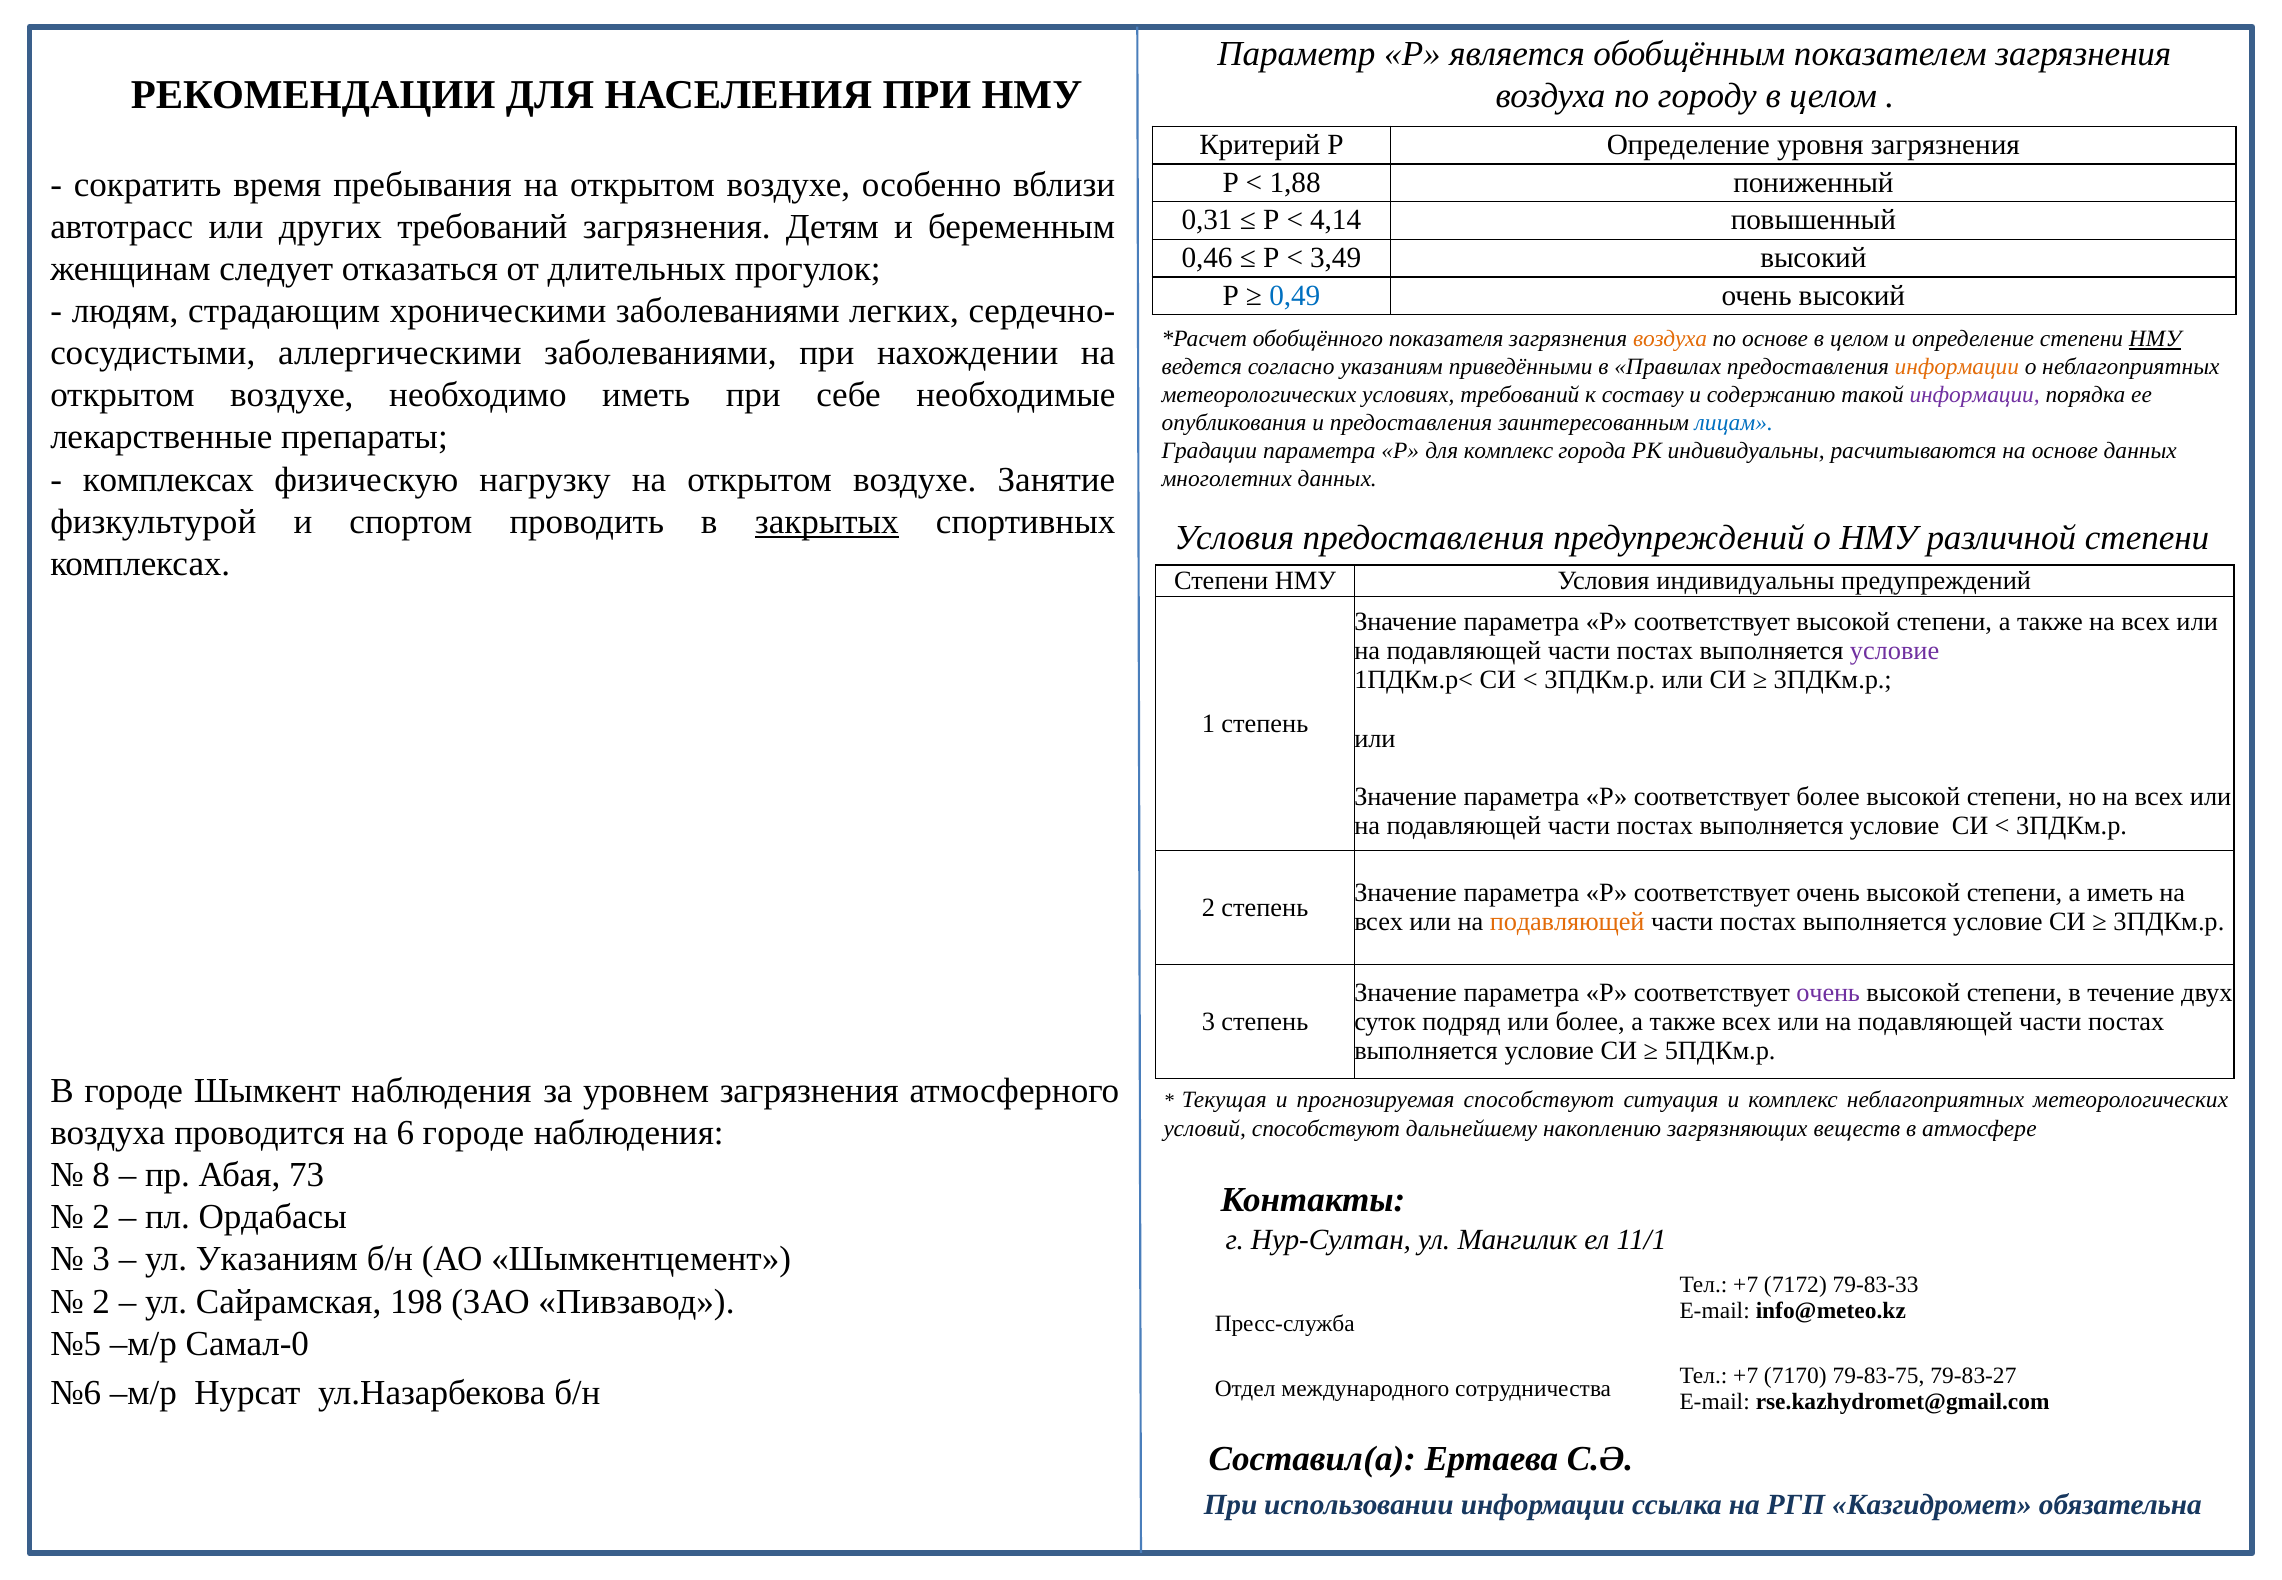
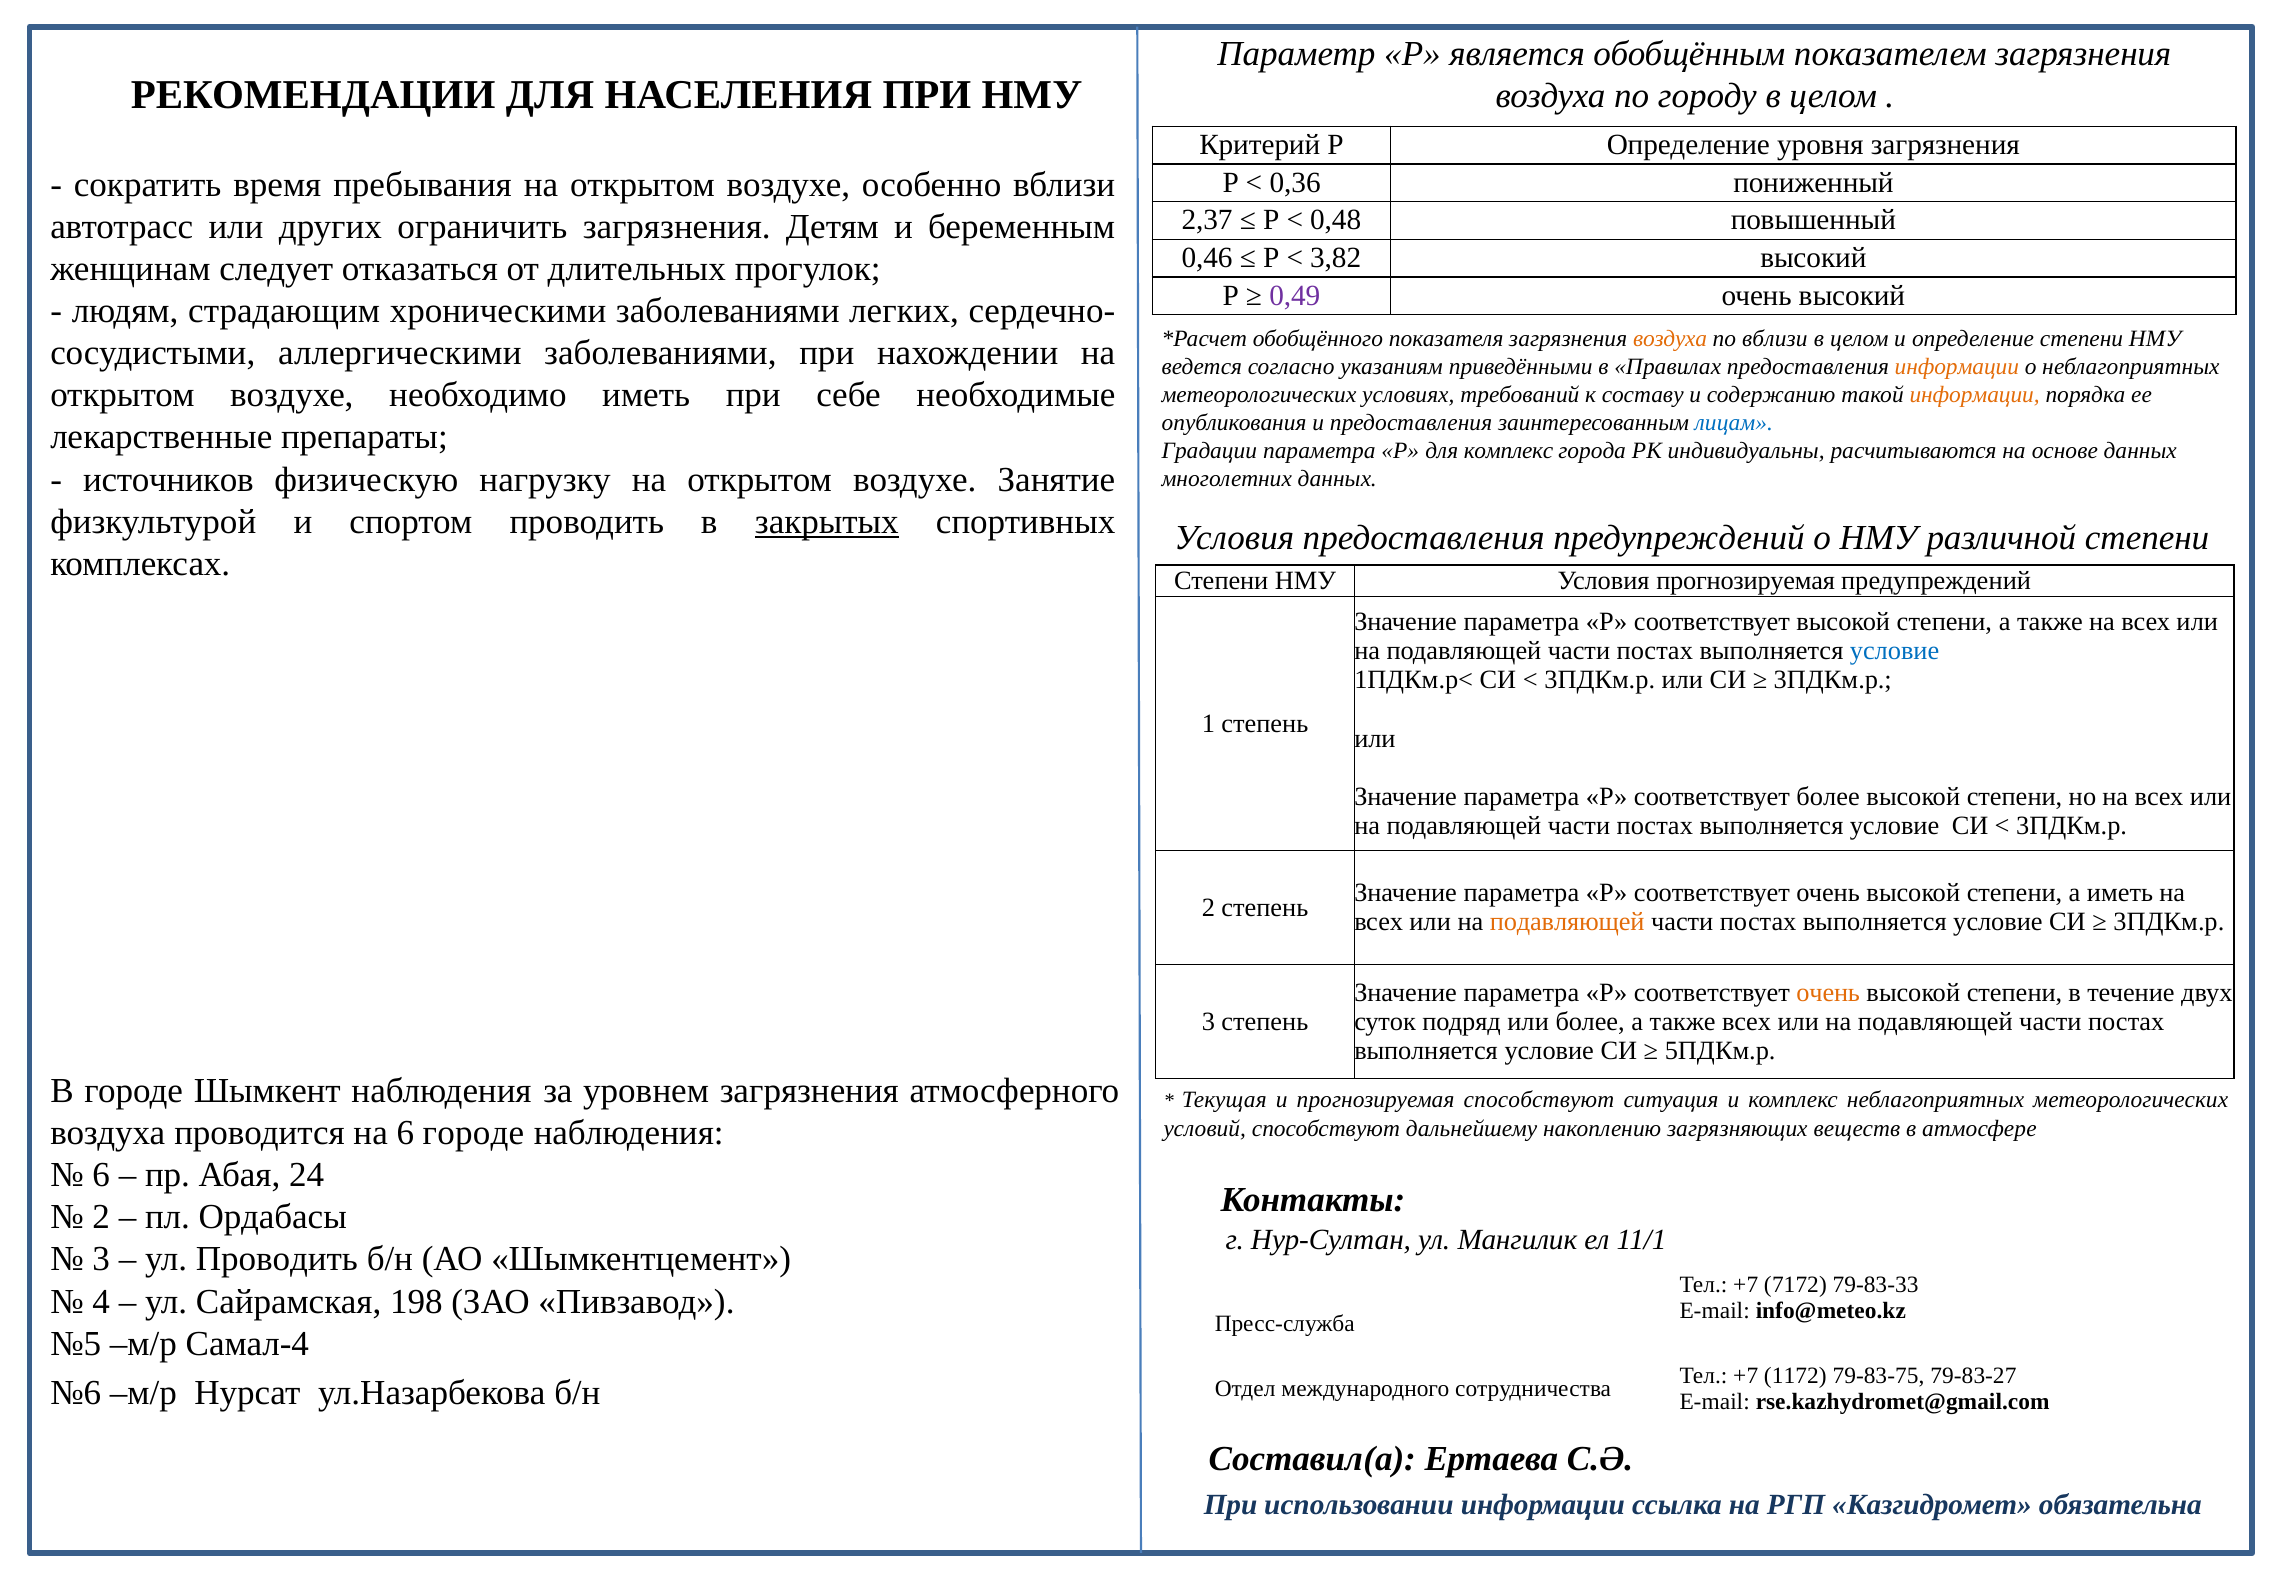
1,88: 1,88 -> 0,36 (1295, 182)
0,31: 0,31 -> 2,37 (1207, 220)
4,14: 4,14 -> 0,48 (1336, 220)
других требований: требований -> ограничить (482, 227)
3,49: 3,49 -> 3,82 (1336, 258)
0,49 colour: blue -> purple (1295, 295)
по основе: основе -> вблизи (1775, 339)
НМУ underline: present -> none (2155, 339)
информации colour: purple -> orange (1975, 395)
комплексах: комплексах -> источников (168, 479)
Условия индивидуальны: индивидуальны -> прогнозируемая (1746, 581)
условие colour: purple -> blue (1895, 651)
очень colour: purple -> orange (1828, 993)
8: 8 -> 6 (101, 1175)
73: 73 -> 24 (307, 1175)
ул Указаниям: Указаниям -> Проводить (277, 1259)
2: 2 -> 4 (101, 1301)
Самал-0: Самал-0 -> Самал-4 (247, 1343)
7170: 7170 -> 1172 (1795, 1376)
